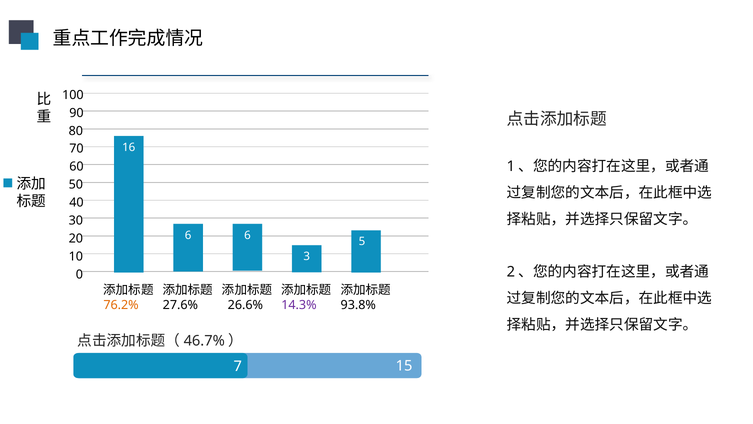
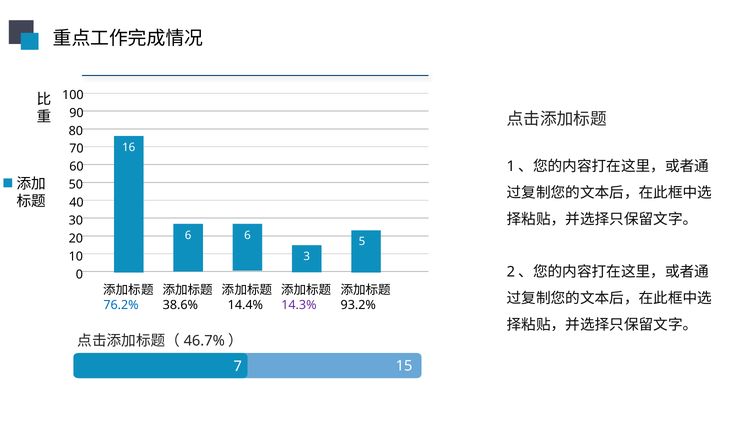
76.2% colour: orange -> blue (121, 305)
27.6%: 27.6% -> 38.6% (180, 305)
26.6%: 26.6% -> 14.4% (245, 305)
93.8%: 93.8% -> 93.2% (358, 305)
